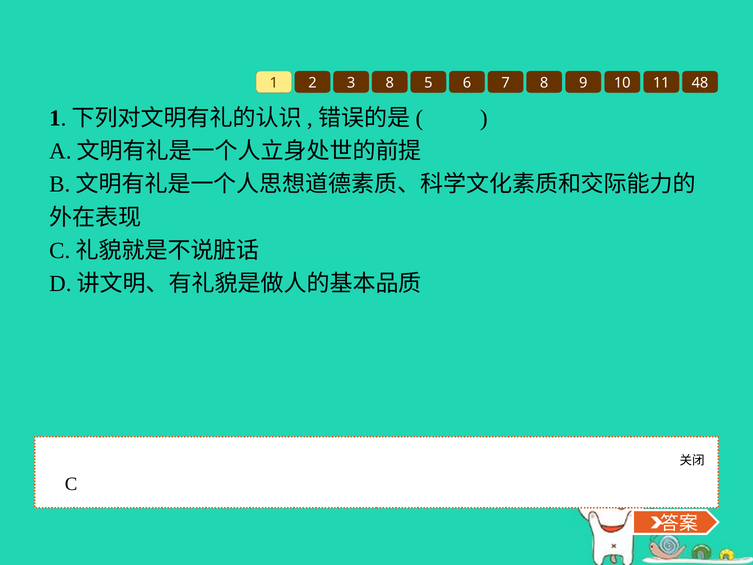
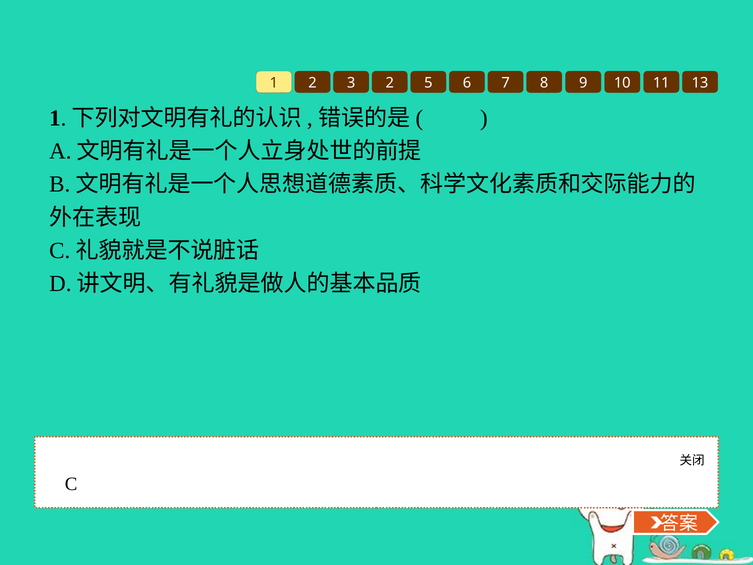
3 8: 8 -> 2 (390, 83)
48: 48 -> 13 (700, 83)
